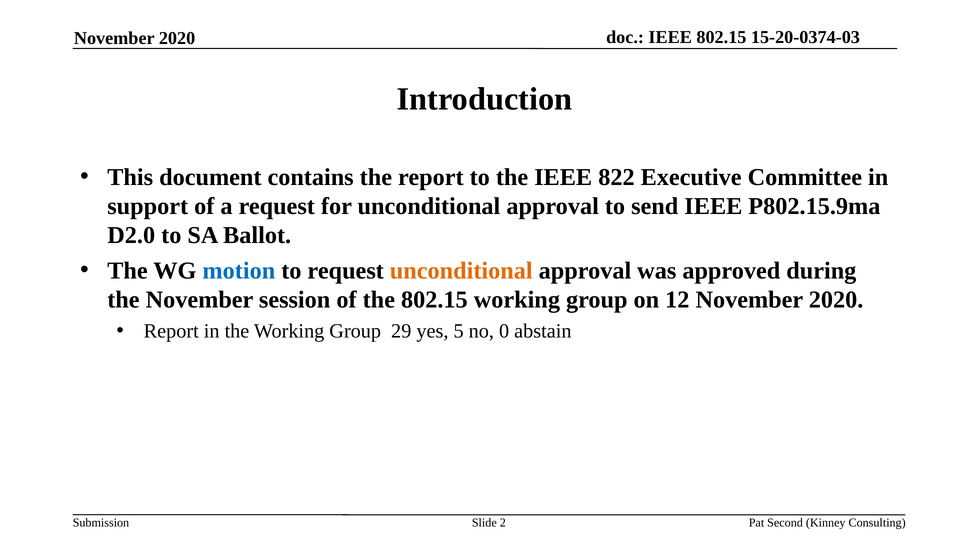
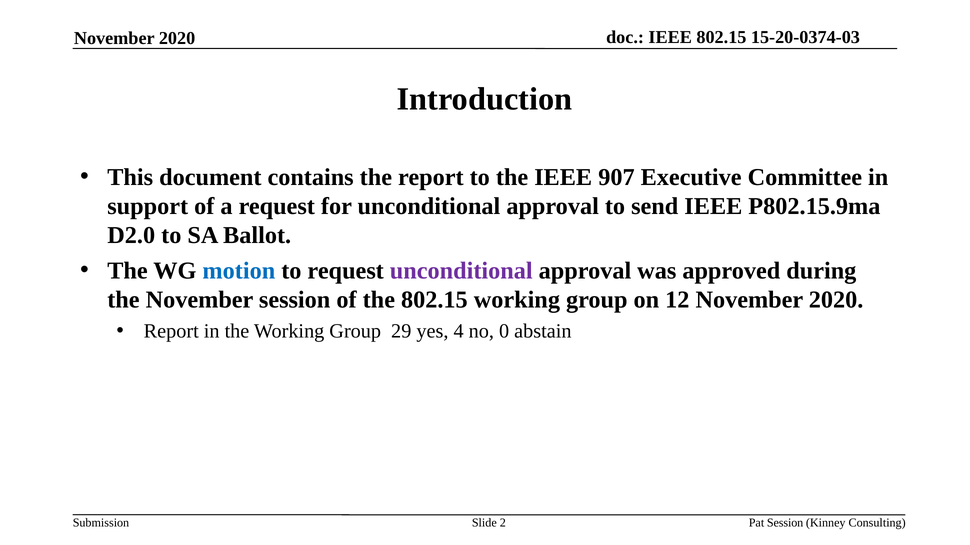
822: 822 -> 907 (616, 178)
unconditional colour: orange -> purple (461, 271)
5: 5 -> 4 (459, 331)
Pat Second: Second -> Session (785, 523)
